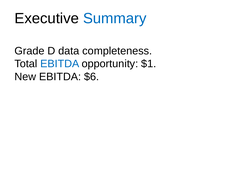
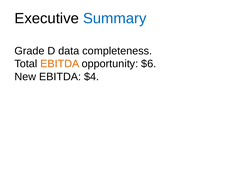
EBITDA colour: blue -> orange (60, 64)
$1: $1 -> $6 (149, 64)
$6: $6 -> $4 (92, 77)
